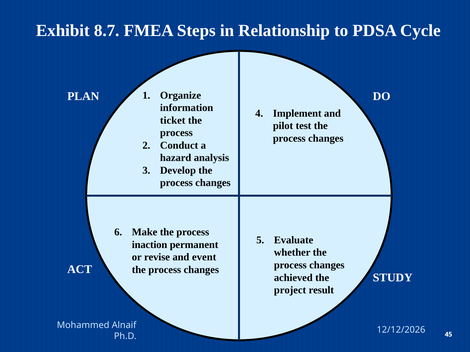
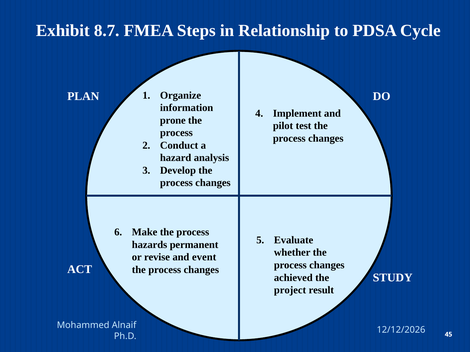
ticket: ticket -> prone (173, 121)
inaction: inaction -> hazards (150, 245)
